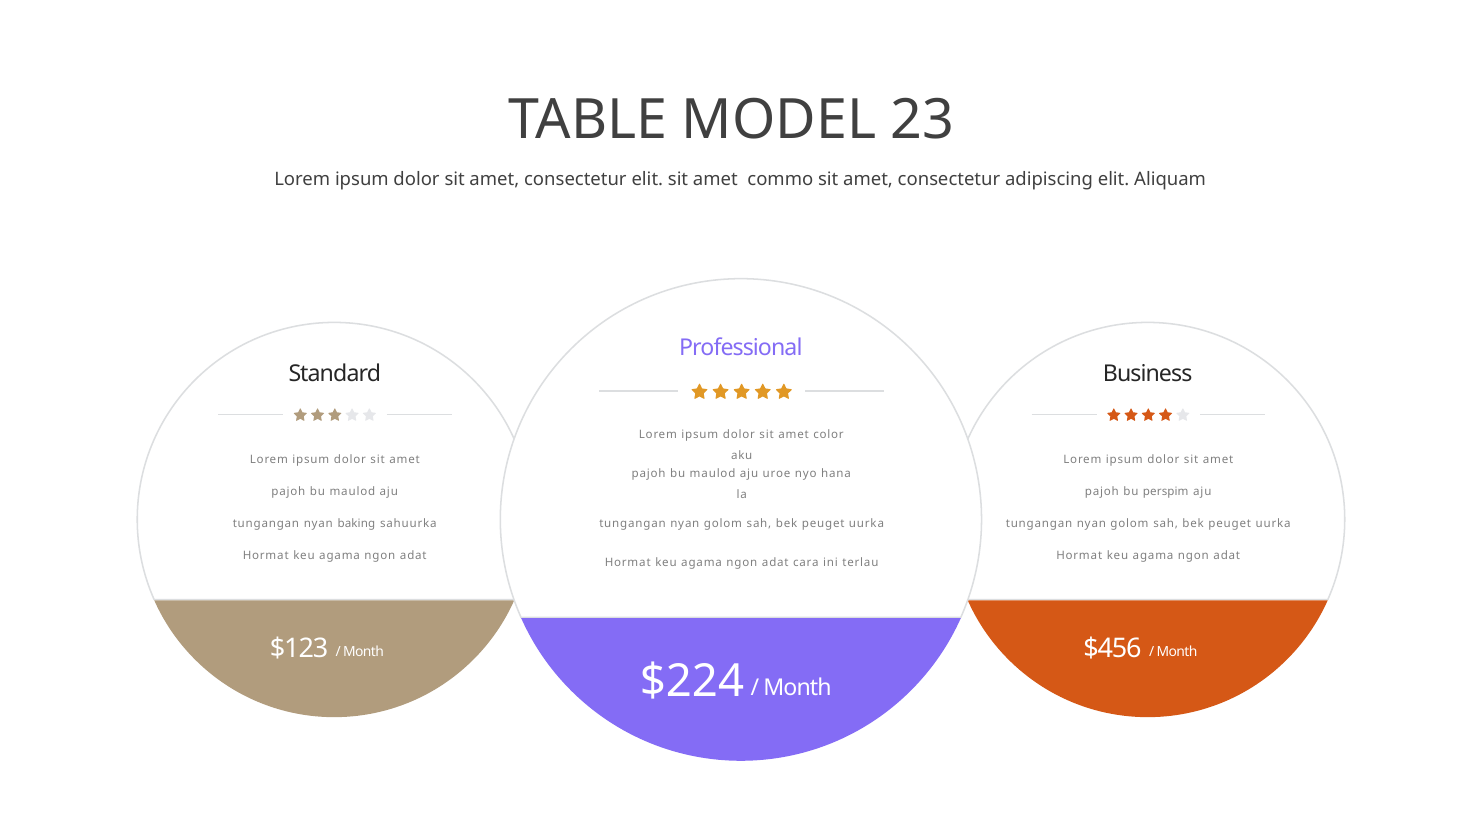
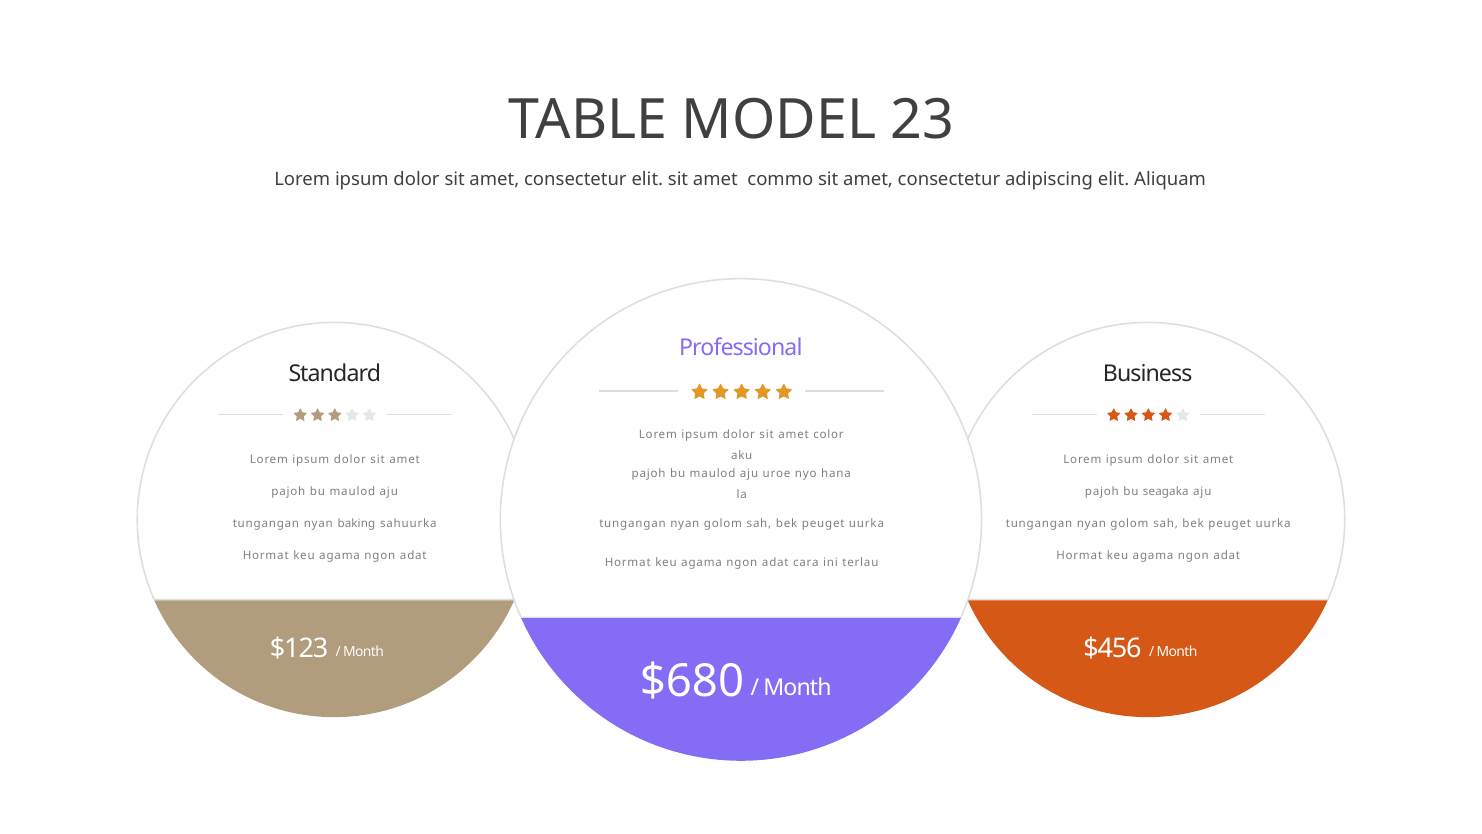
perspim: perspim -> seagaka (1166, 491)
$224: $224 -> $680 (692, 681)
